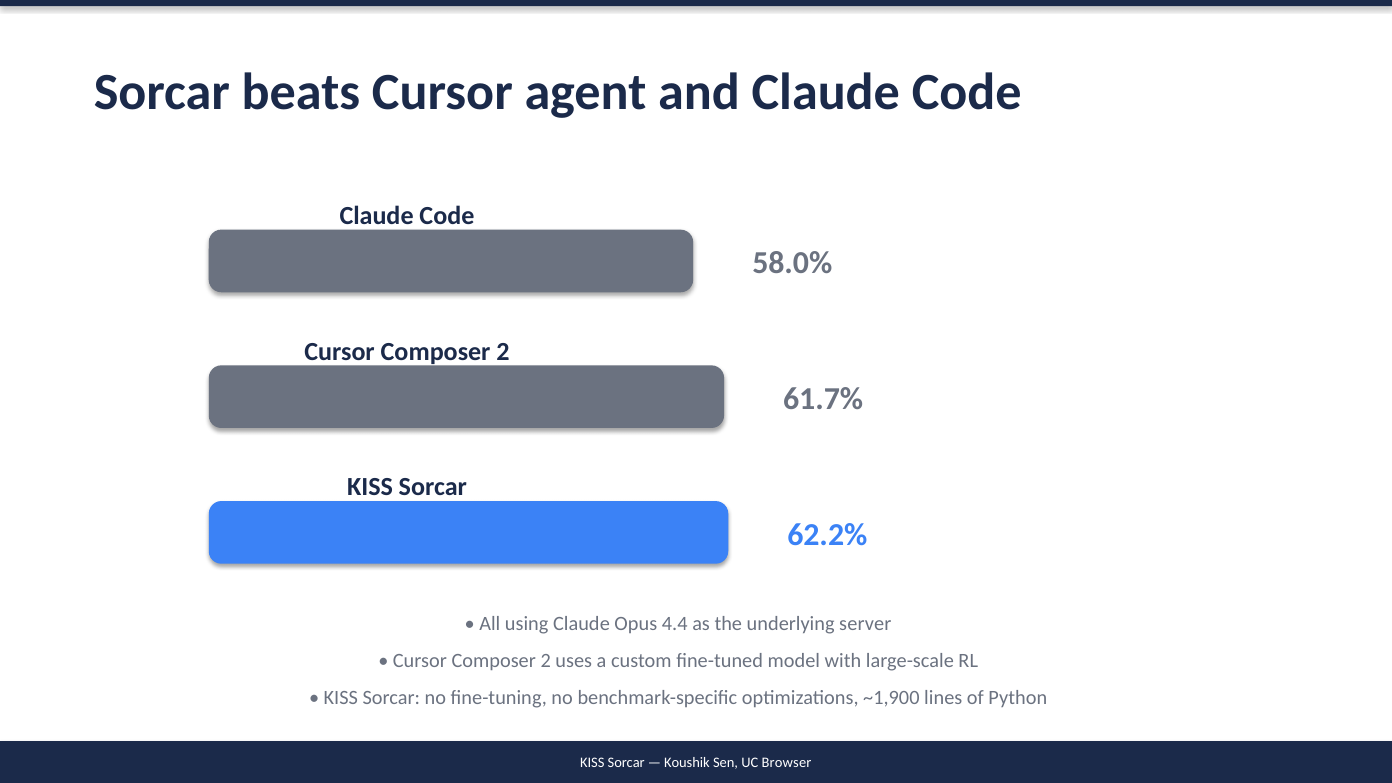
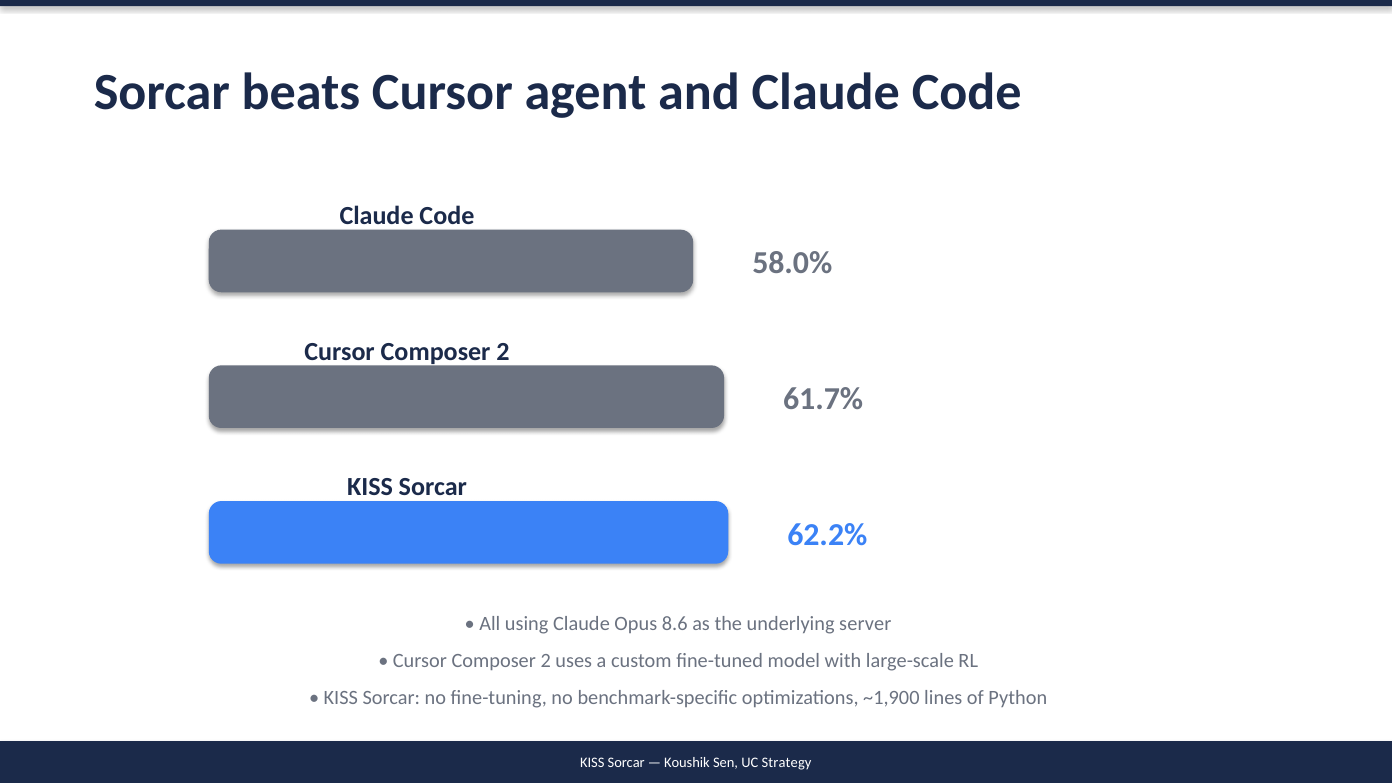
4.4: 4.4 -> 8.6 (675, 624)
Browser: Browser -> Strategy (787, 763)
